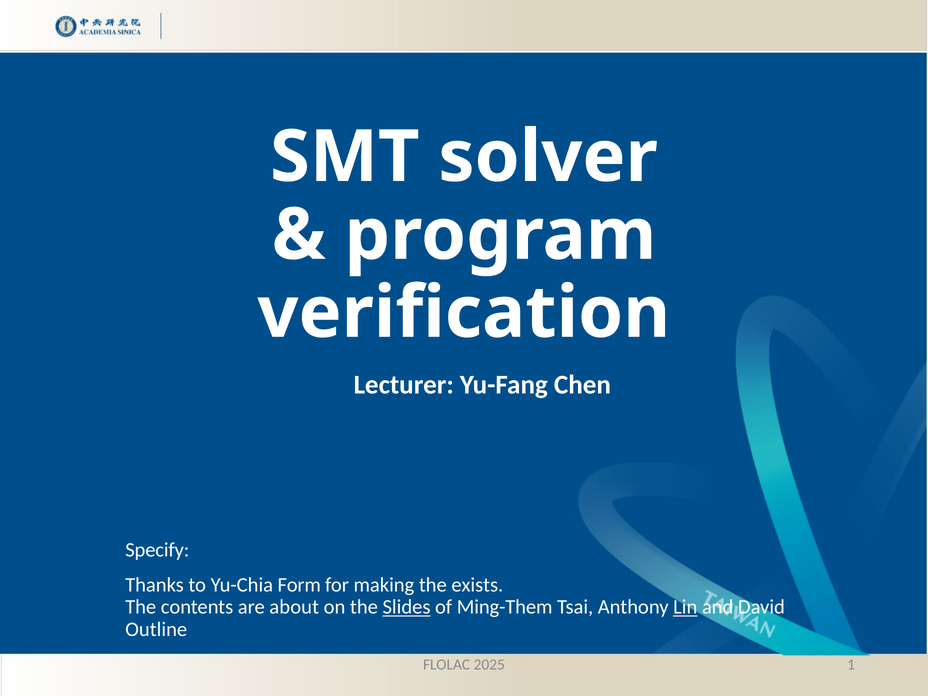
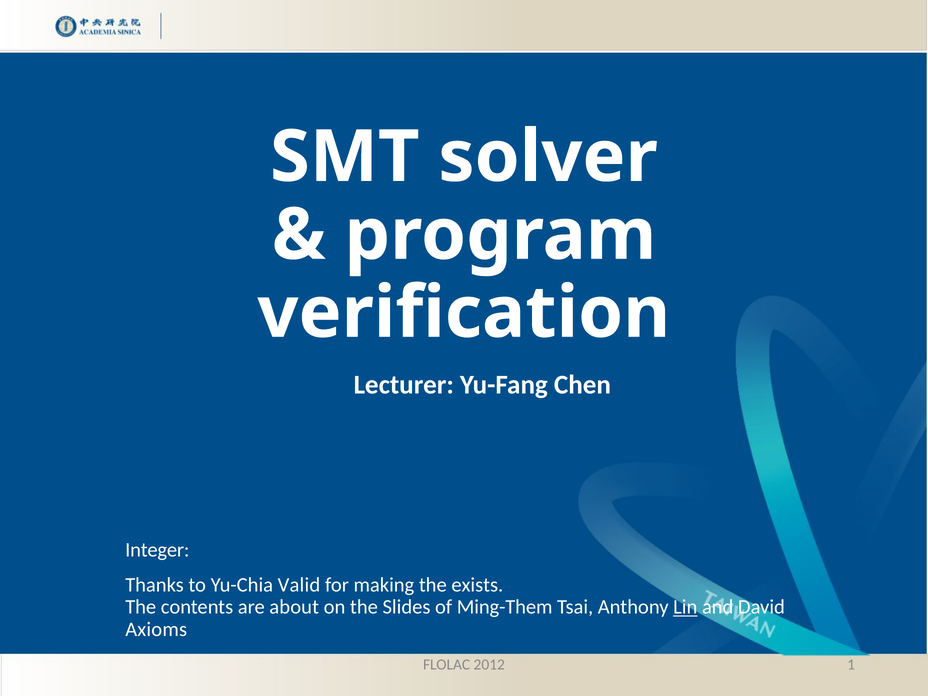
Specify: Specify -> Integer (157, 550)
Form: Form -> Valid (299, 585)
Slides underline: present -> none (407, 607)
Outline: Outline -> Axioms (156, 629)
2025: 2025 -> 2012 (489, 665)
